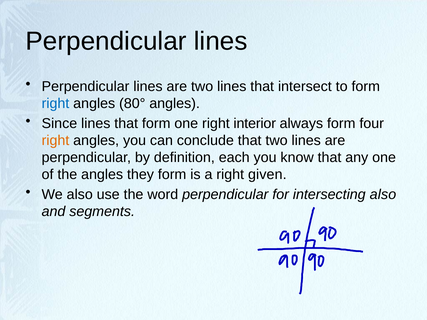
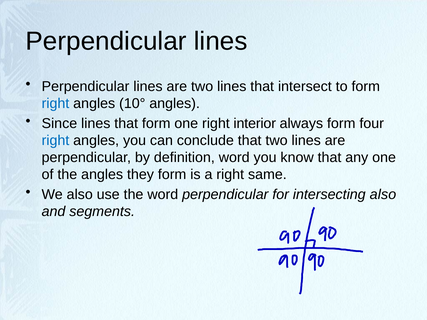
80°: 80° -> 10° (132, 103)
right colour: orange -> blue (55, 140)
definition each: each -> word (234, 158)
given: given -> same (267, 175)
